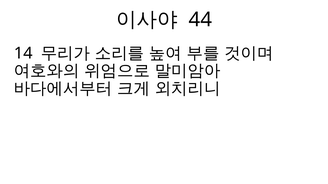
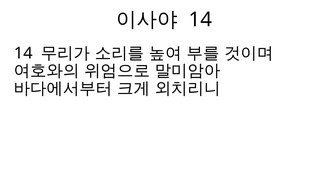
44: 44 -> 14 (200, 20)
